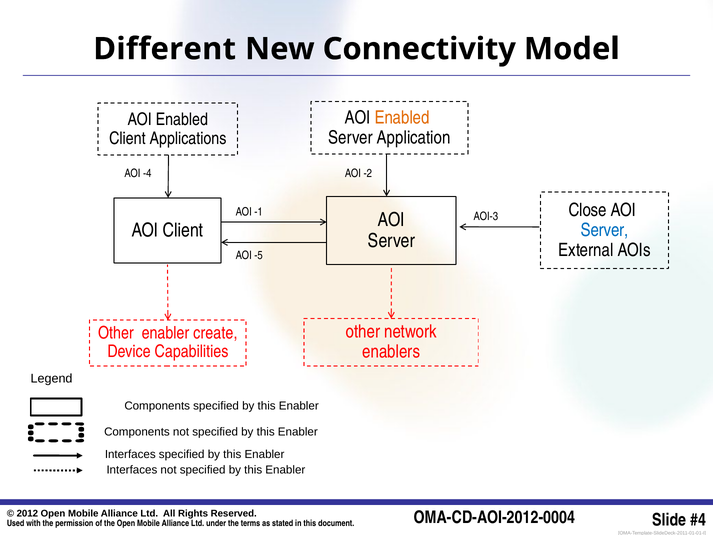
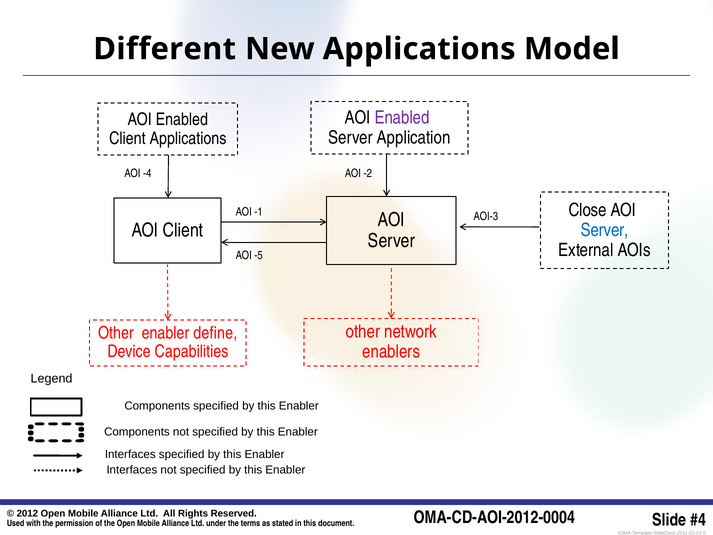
New Connectivity: Connectivity -> Applications (419, 49)
Enabled colour: orange -> purple (402, 118)
create: create -> define (215, 333)
